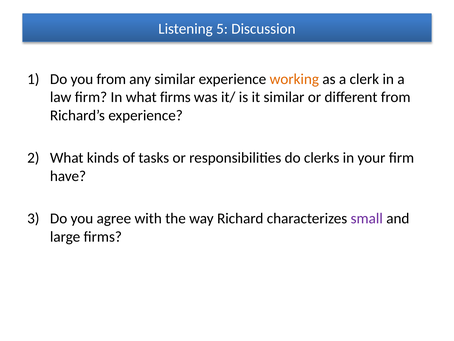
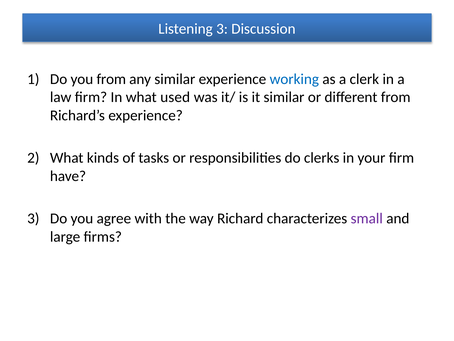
Listening 5: 5 -> 3 (222, 29)
working colour: orange -> blue (294, 79)
what firms: firms -> used (175, 97)
